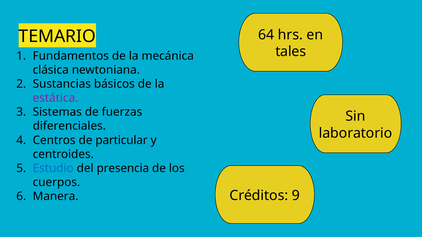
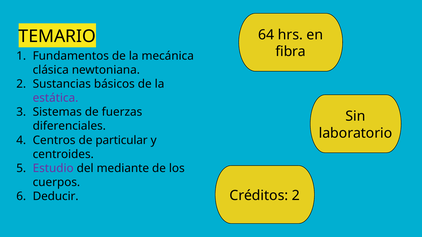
tales: tales -> fibra (291, 52)
Estudio colour: blue -> purple (53, 169)
presencia: presencia -> mediante (123, 169)
Créditos 9: 9 -> 2 (296, 196)
Manera: Manera -> Deducir (56, 197)
